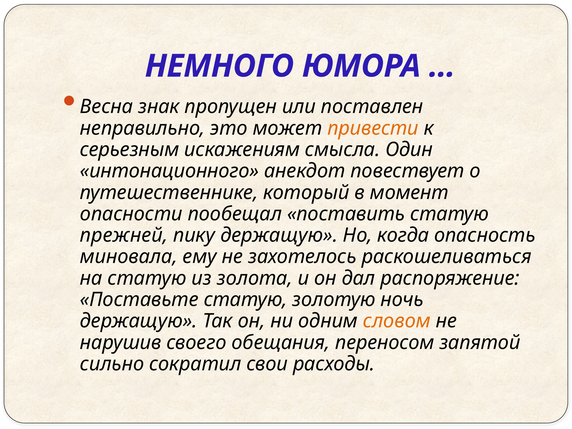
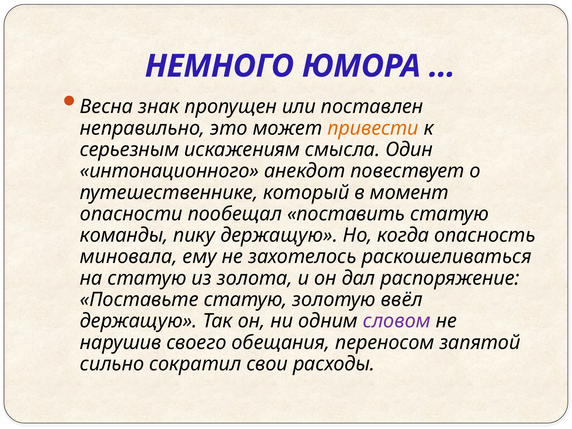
прежней: прежней -> команды (124, 235)
ночь: ночь -> ввёл (402, 300)
словом colour: orange -> purple (397, 321)
